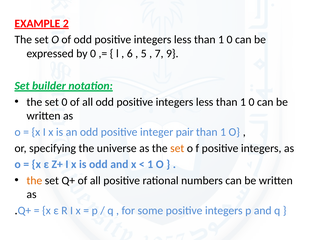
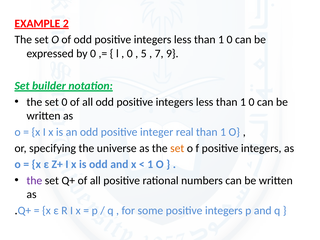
6: 6 -> 0 (130, 54)
pair: pair -> real (185, 132)
the colour: orange -> purple (34, 181)
